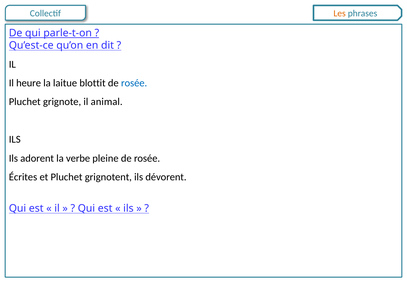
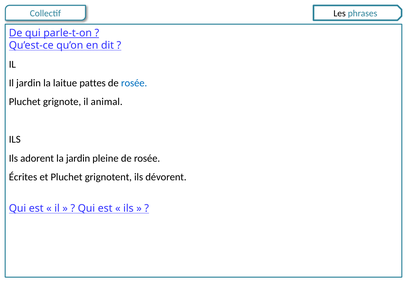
Les colour: orange -> black (340, 13)
Il heure: heure -> jardin (29, 83)
blottit: blottit -> pattes (93, 83)
la verbe: verbe -> jardin (78, 158)
